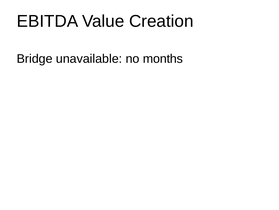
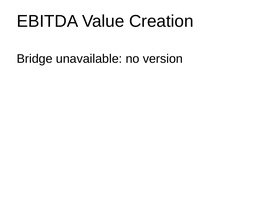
months: months -> version (163, 59)
